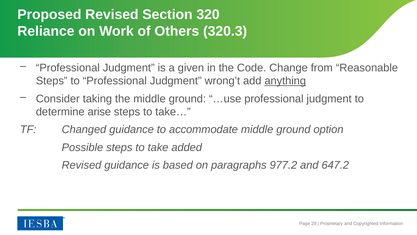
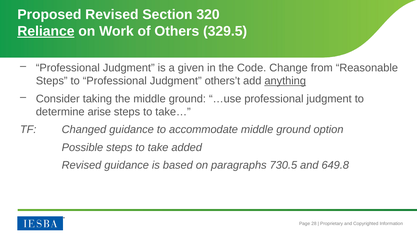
Reliance underline: none -> present (46, 31)
320.3: 320.3 -> 329.5 (225, 31)
wrong’t: wrong’t -> others’t (222, 81)
977.2: 977.2 -> 730.5 (283, 165)
647.2: 647.2 -> 649.8 (335, 165)
